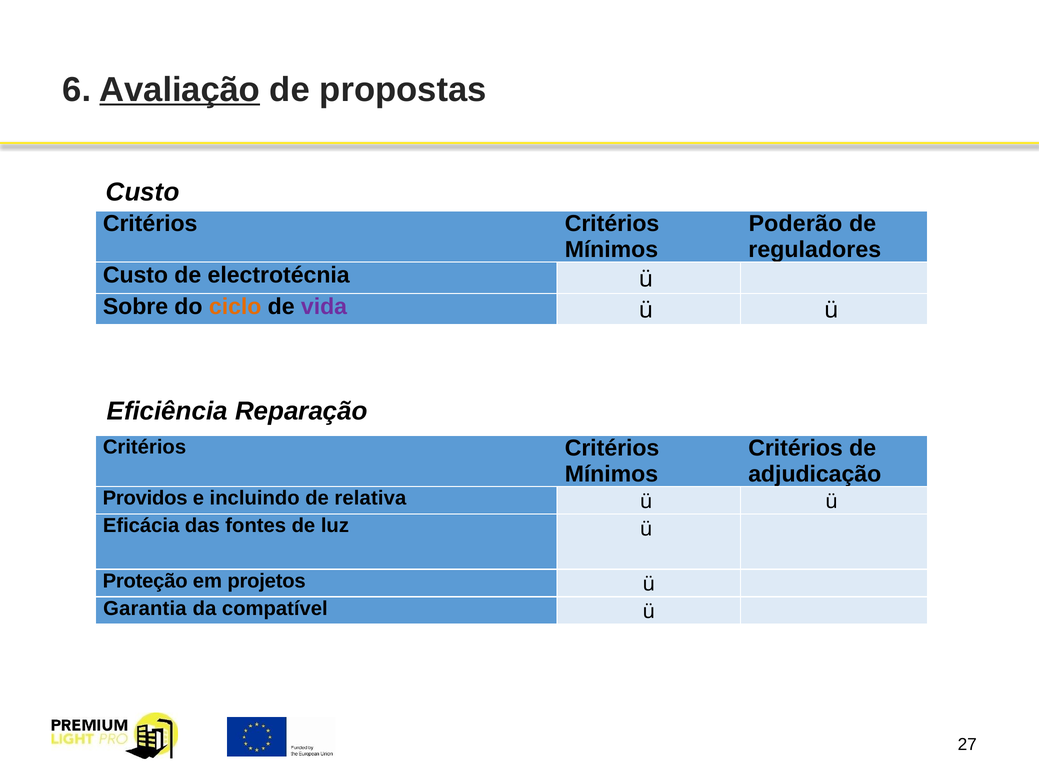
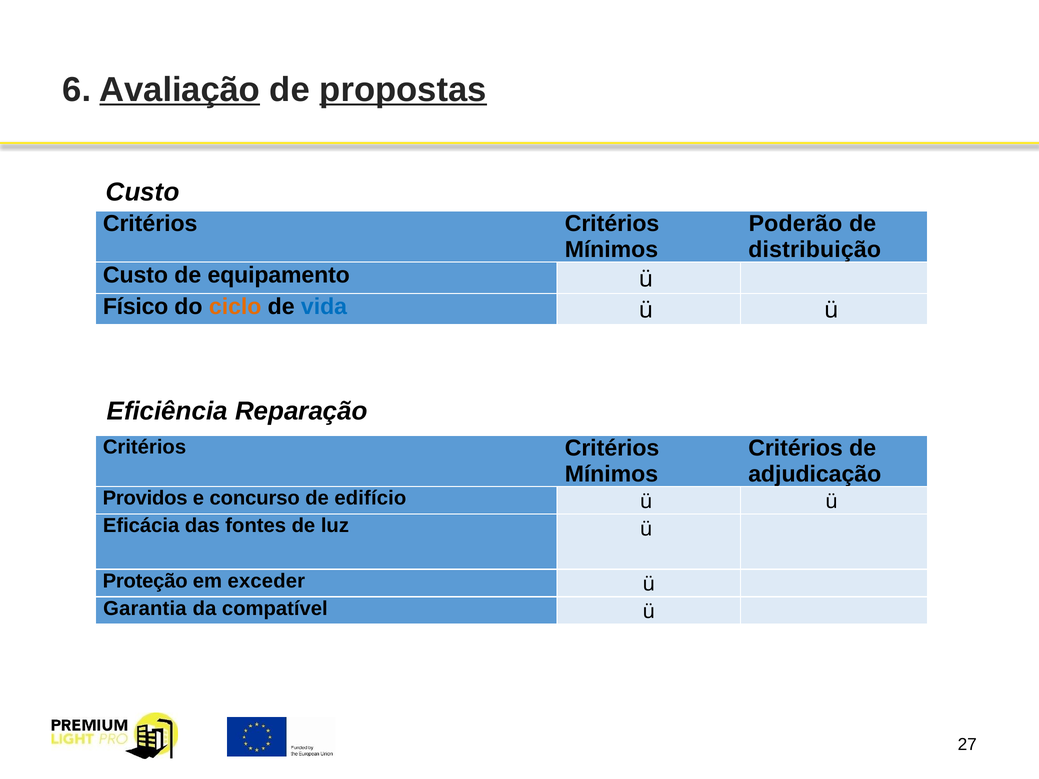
propostas underline: none -> present (403, 90)
reguladores: reguladores -> distribuição (815, 250)
electrotécnia: electrotécnia -> equipamento (279, 275)
Sobre: Sobre -> Físico (136, 307)
vida colour: purple -> blue (324, 307)
incluindo: incluindo -> concurso (255, 498)
relativa: relativa -> edifício (370, 498)
projetos: projetos -> exceder (266, 581)
